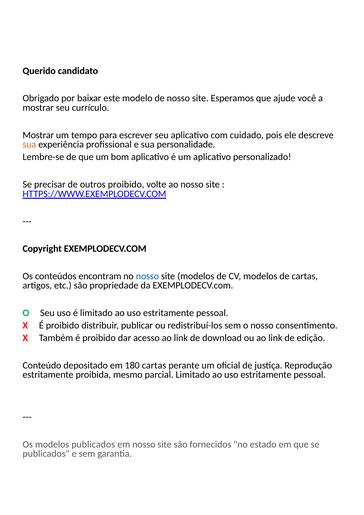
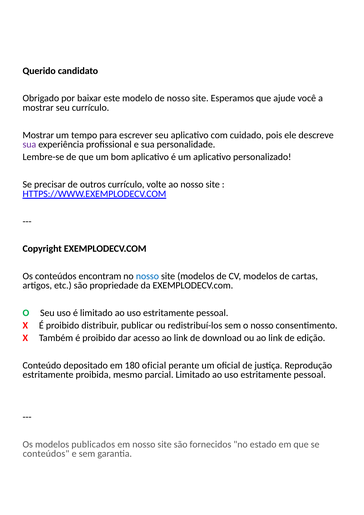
sua colour: orange -> purple (29, 144)
outros proibido: proibido -> currículo (126, 184)
180 cartas: cartas -> oficial (154, 365)
publicados: publicados -> conteúdos (46, 453)
